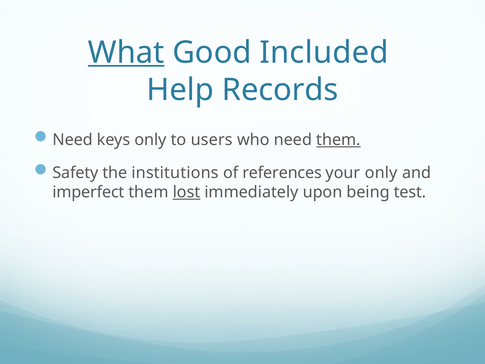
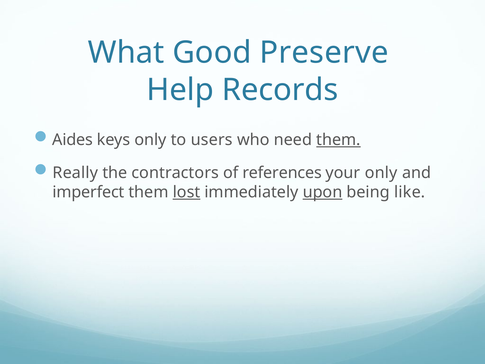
What underline: present -> none (126, 53)
Included: Included -> Preserve (324, 53)
Need: Need -> Aides (73, 140)
Safety: Safety -> Really (75, 173)
institutions: institutions -> contractors (175, 173)
upon underline: none -> present (323, 192)
test: test -> like (410, 192)
